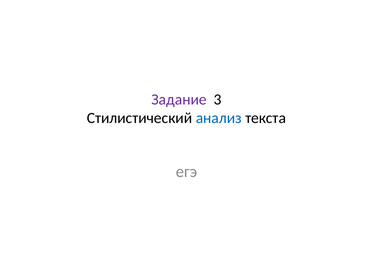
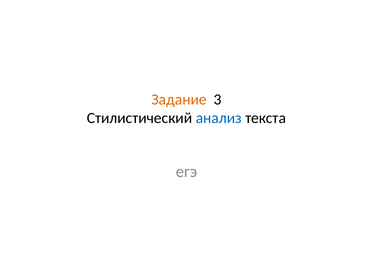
Задание colour: purple -> orange (179, 99)
